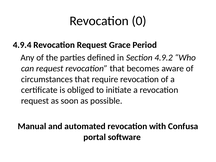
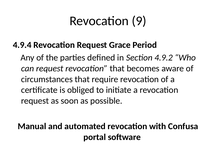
0: 0 -> 9 (139, 21)
